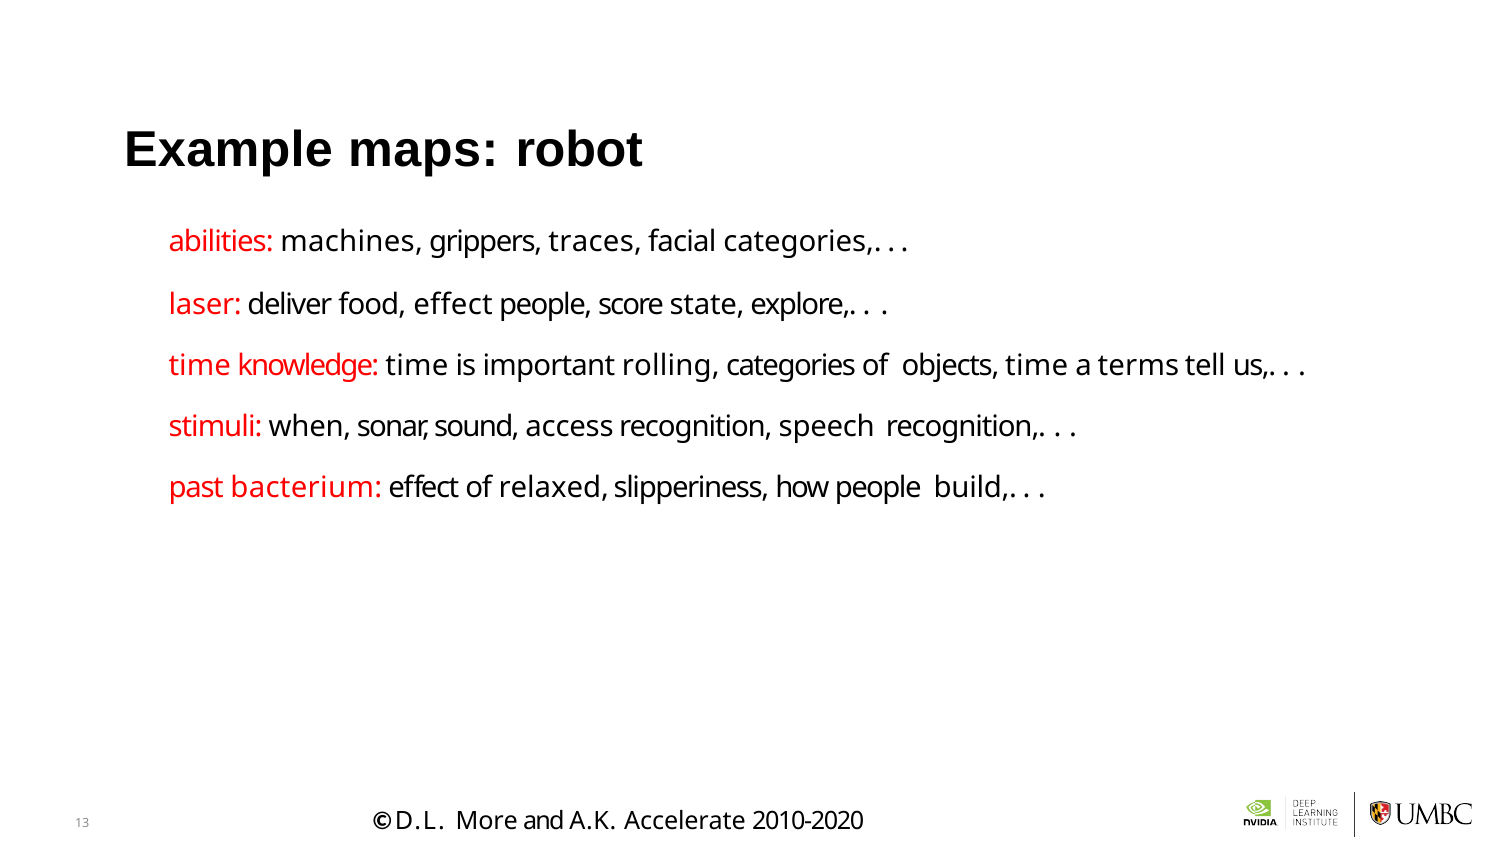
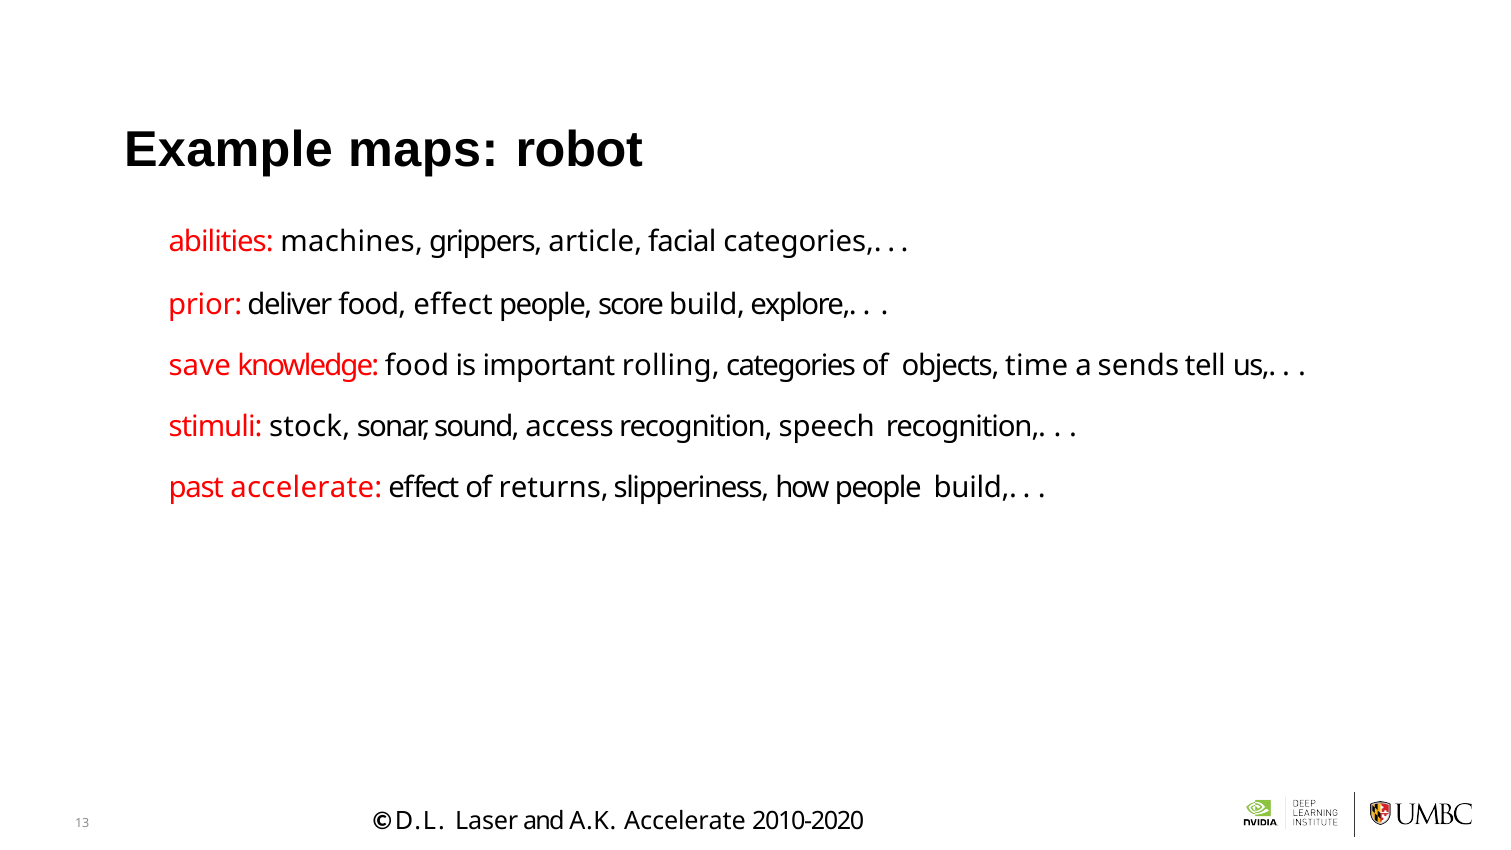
traces: traces -> article (595, 242)
laser: laser -> prior (205, 305)
score state: state -> build (707, 305)
time: time -> save (200, 366)
knowledge time: time -> food (417, 366)
terms: terms -> sends (1139, 366)
when: when -> stock (310, 427)
past bacterium: bacterium -> accelerate (306, 488)
relaxed: relaxed -> returns (554, 488)
More: More -> Laser (487, 821)
